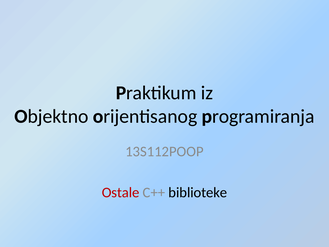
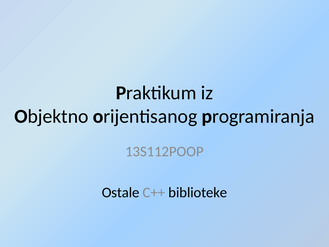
Ostale colour: red -> black (121, 192)
